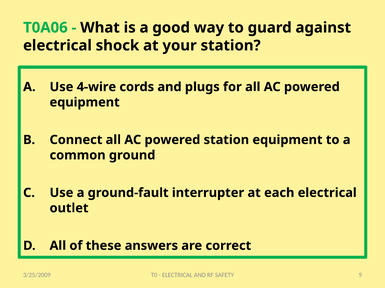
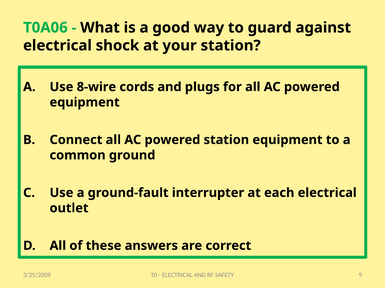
4-wire: 4-wire -> 8-wire (96, 87)
